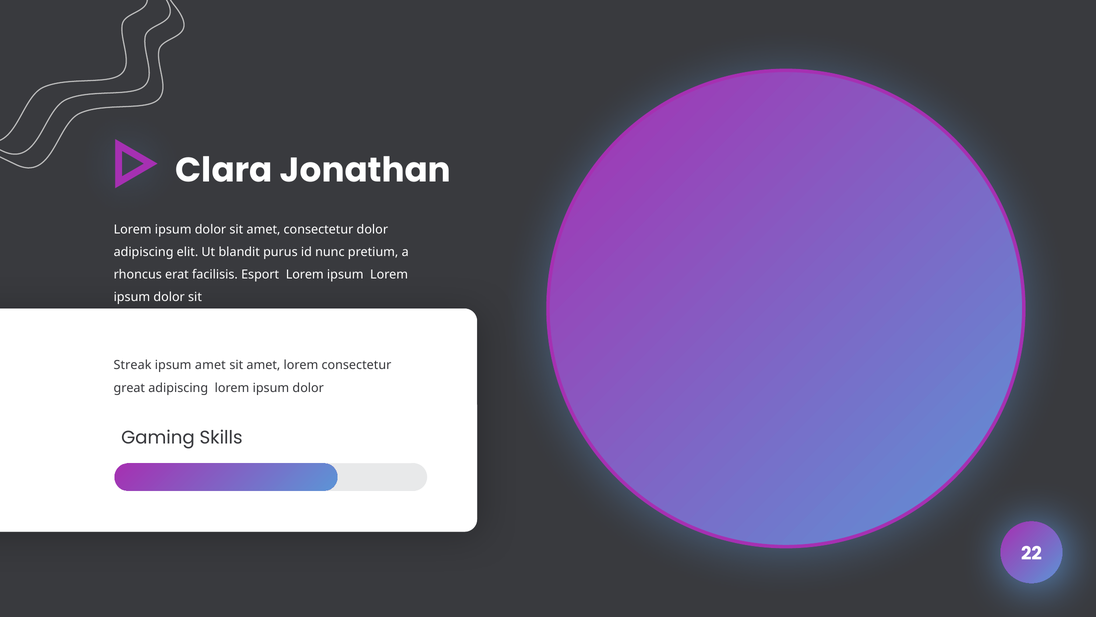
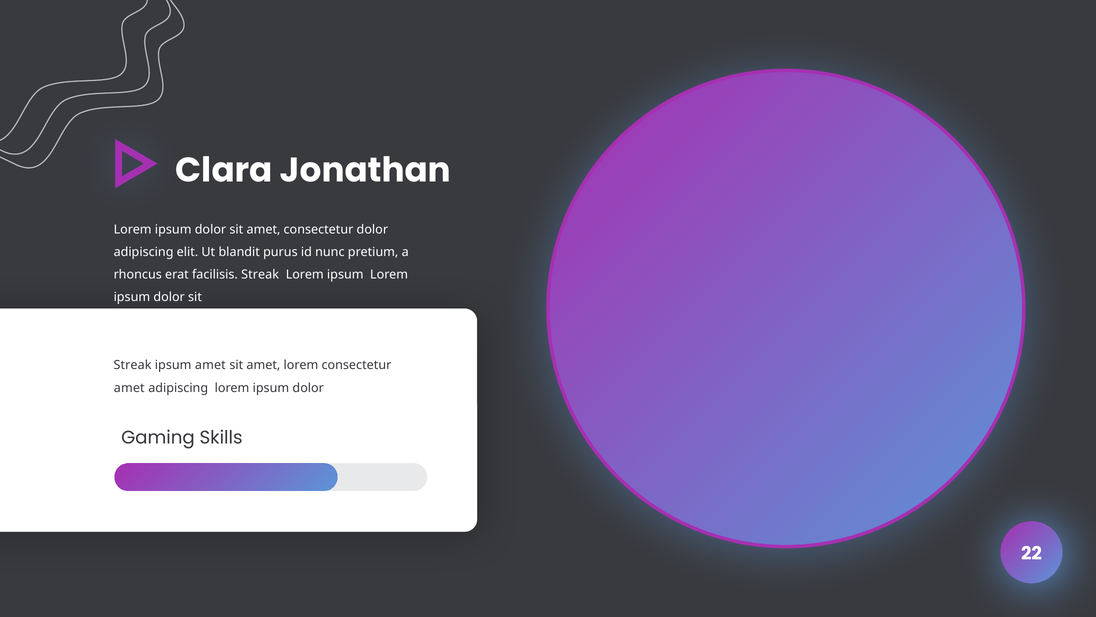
facilisis Esport: Esport -> Streak (260, 274)
great: great -> amet (129, 388)
